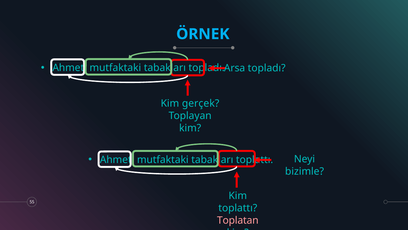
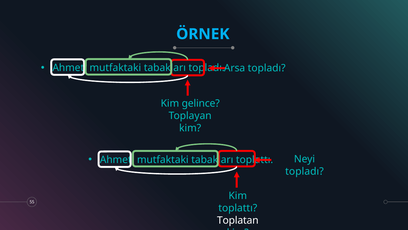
gerçek: gerçek -> gelince (201, 103)
bizimle: bizimle -> topladı (304, 171)
Toplatan colour: pink -> white (238, 220)
